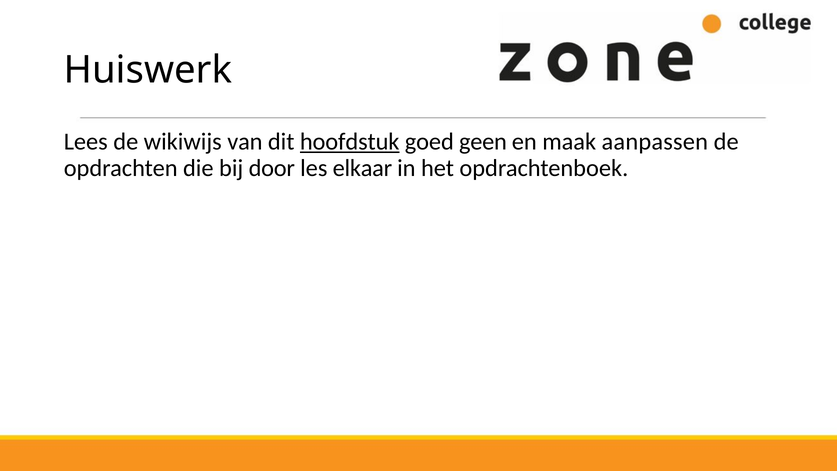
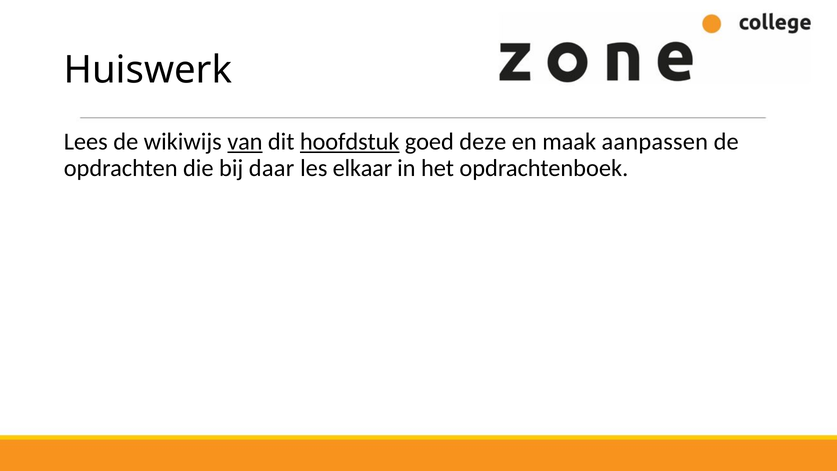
van underline: none -> present (245, 142)
geen: geen -> deze (483, 142)
door: door -> daar (272, 168)
